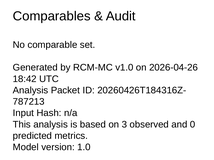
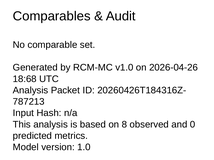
18:42: 18:42 -> 18:68 (25, 79)
3: 3 -> 8 (124, 125)
